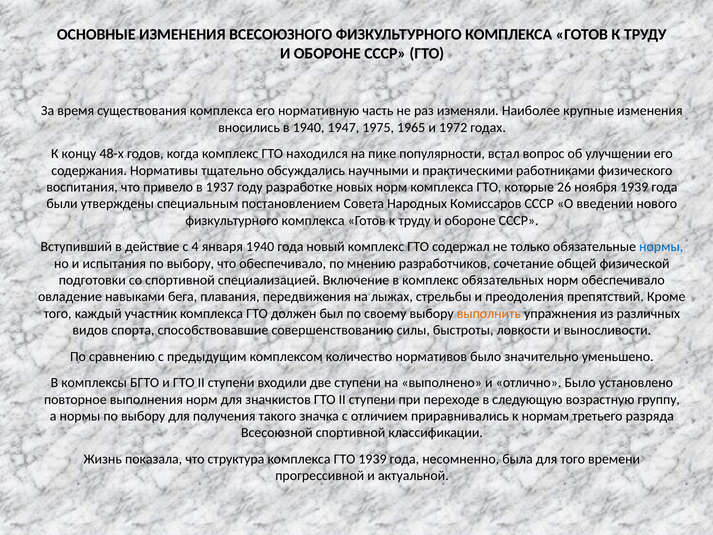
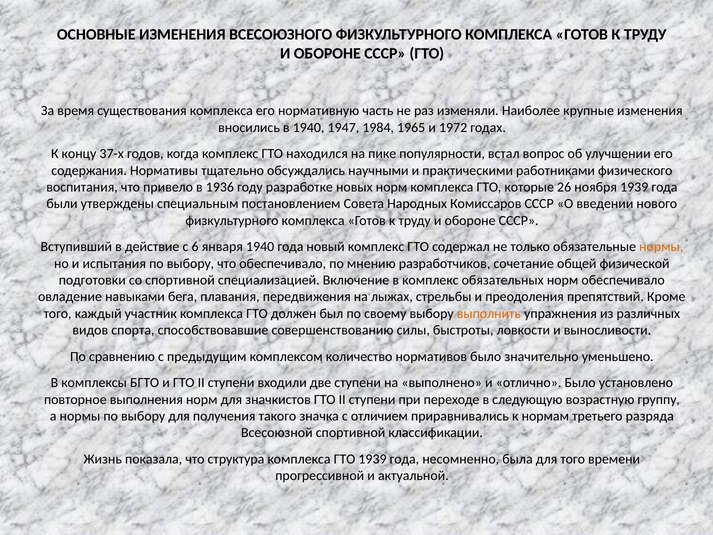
1975: 1975 -> 1984 (378, 127)
48-х: 48-х -> 37-х (112, 154)
1937: 1937 -> 1936 (220, 187)
4: 4 -> 6 (195, 247)
нормы colour: blue -> orange (661, 247)
